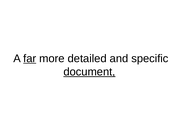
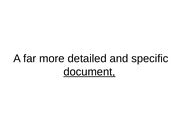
far underline: present -> none (30, 58)
